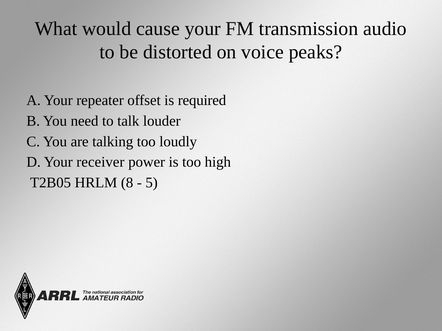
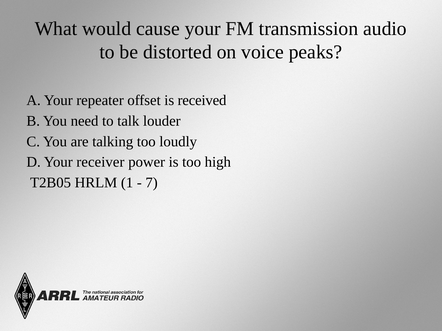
required: required -> received (202, 100)
8: 8 -> 1 (127, 183)
5: 5 -> 7 (152, 183)
